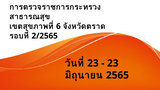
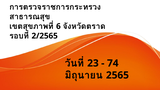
23: 23 -> 74 (113, 63)
